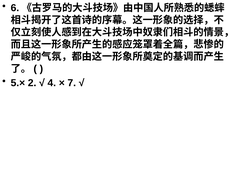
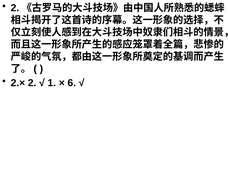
6: 6 -> 2 (15, 8)
5.×: 5.× -> 2.× (18, 83)
4: 4 -> 1 (52, 83)
7: 7 -> 6 (72, 83)
